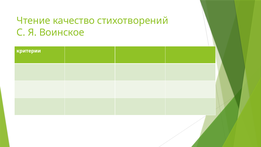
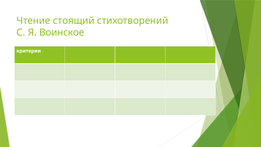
качество: качество -> стоящий (74, 21)
